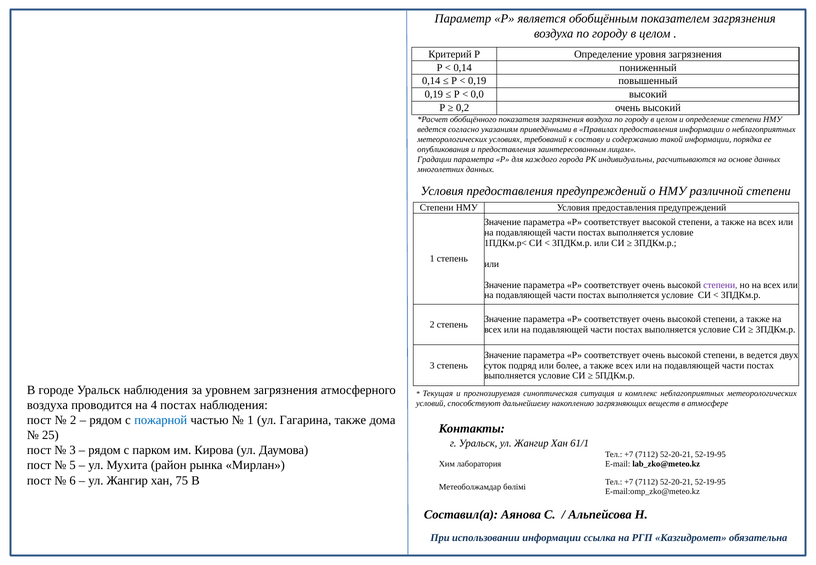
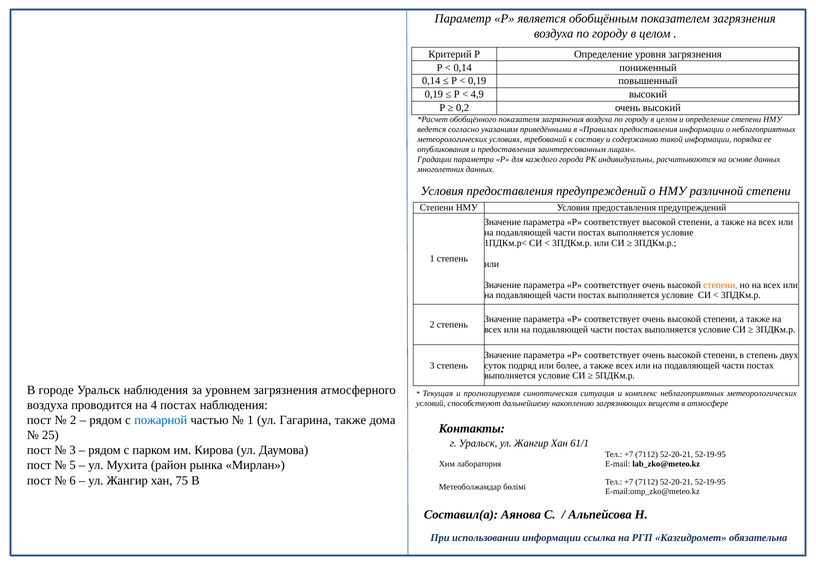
0,0: 0,0 -> 4,9 (477, 94)
степени colour: purple -> orange (720, 285)
в ведется: ведется -> степень (762, 355)
